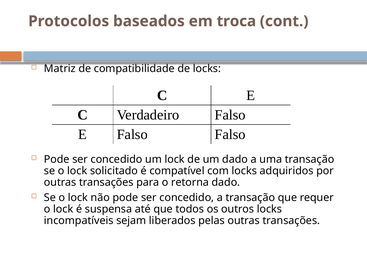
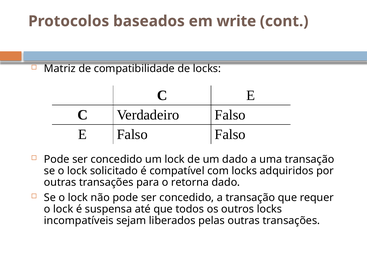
troca: troca -> write (236, 21)
